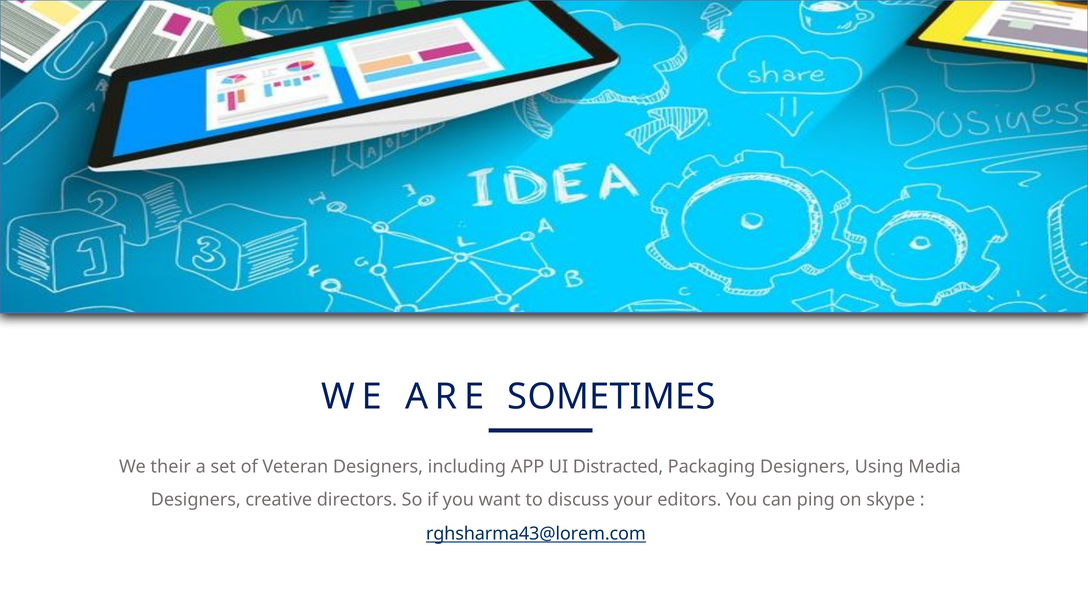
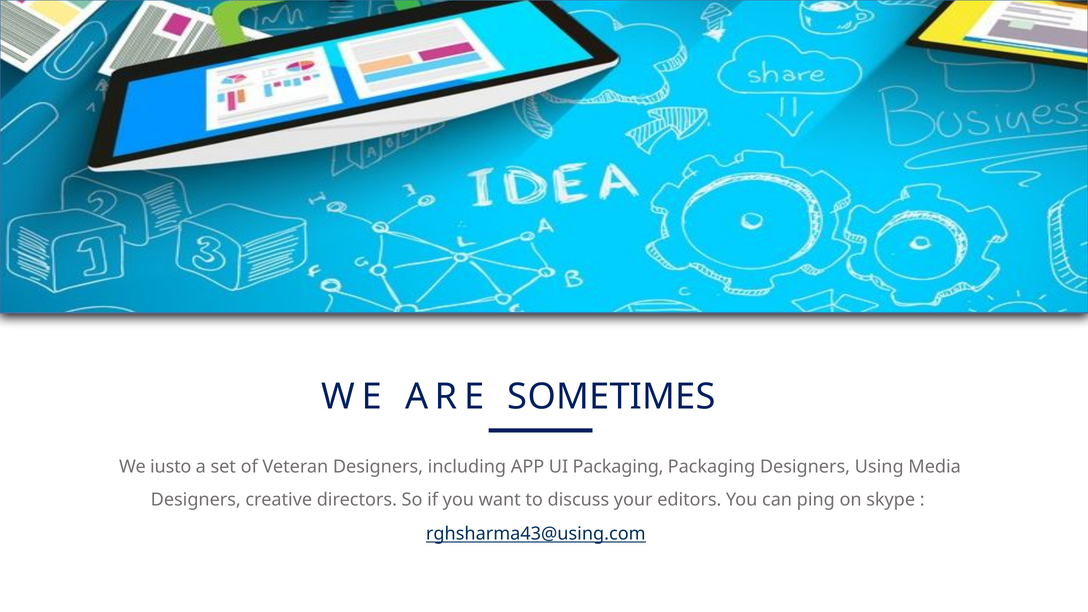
their: their -> iusto (171, 467)
UI Distracted: Distracted -> Packaging (618, 467)
rghsharma43@lorem.com: rghsharma43@lorem.com -> rghsharma43@using.com (536, 534)
